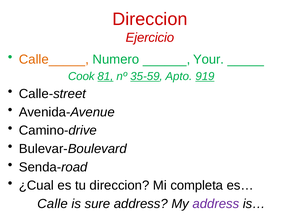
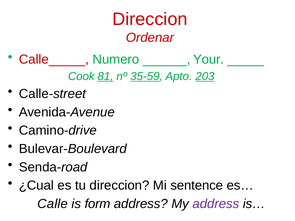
Ejercicio: Ejercicio -> Ordenar (150, 38)
Calle_____ colour: orange -> red (54, 59)
919: 919 -> 203 (205, 76)
completa: completa -> sentence (197, 186)
sure: sure -> form (98, 204)
